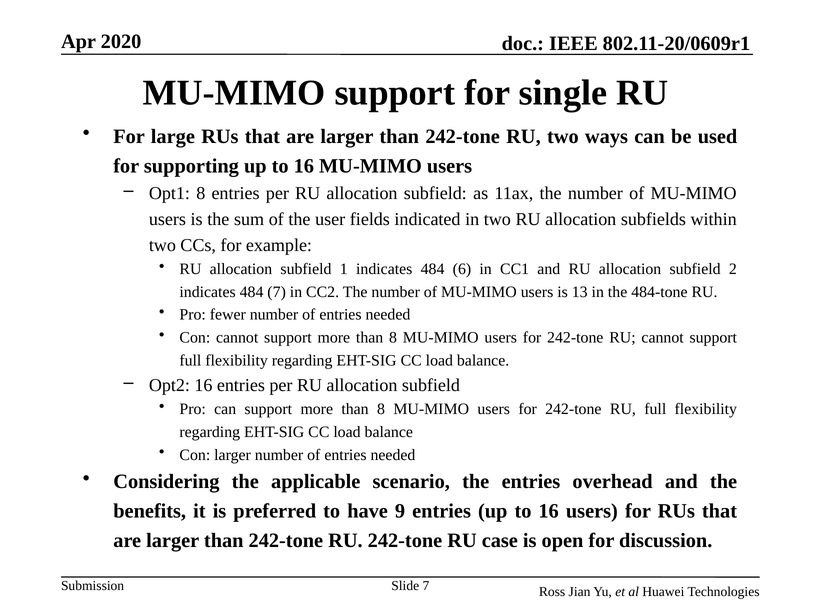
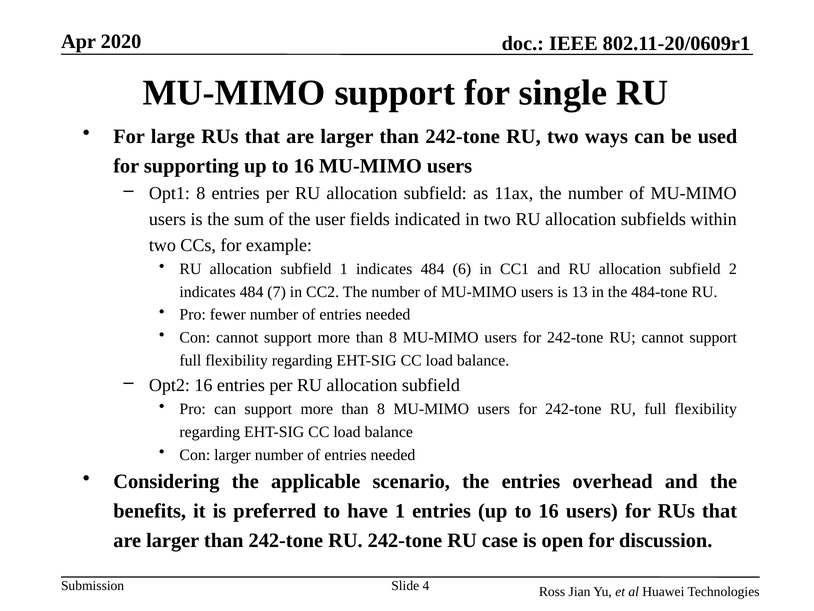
have 9: 9 -> 1 (400, 511)
Slide 7: 7 -> 4 (426, 586)
